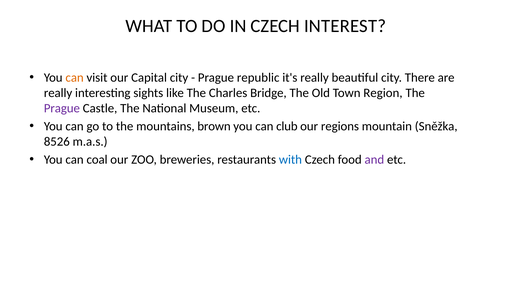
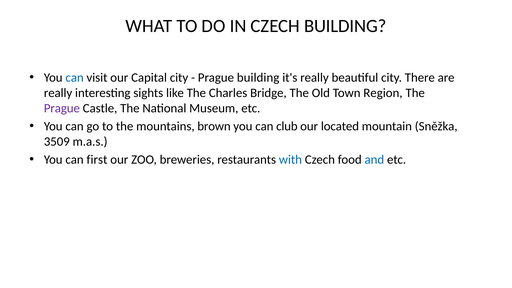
CZECH INTEREST: INTEREST -> BUILDING (345, 26)
can colour: orange -> blue (75, 78)
Prague republic: republic -> building (258, 78)
regions: regions -> located (340, 126)
8526: 8526 -> 3509 (57, 142)
coal: coal -> first (97, 160)
and colour: purple -> blue (374, 160)
